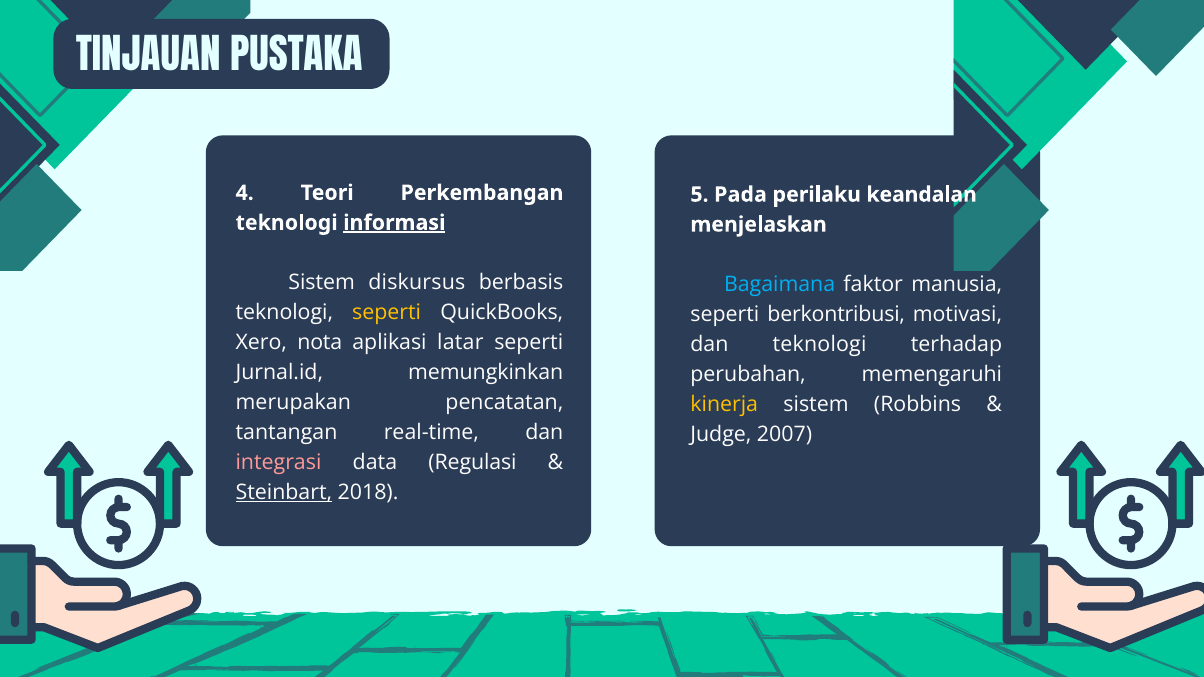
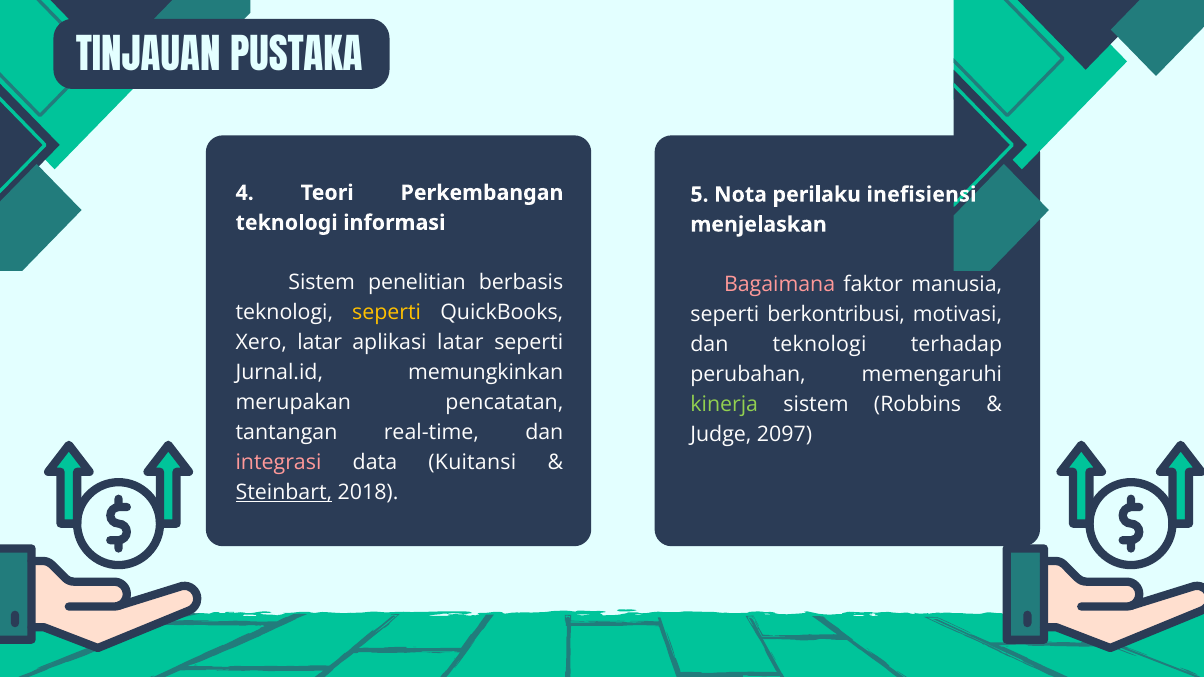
Pada: Pada -> Nota (741, 195)
keandalan: keandalan -> inefisiensi (921, 195)
informasi underline: present -> none (394, 223)
diskursus: diskursus -> penelitian (417, 283)
Bagaimana colour: light blue -> pink (780, 285)
Xero nota: nota -> latar (320, 343)
kinerja colour: yellow -> light green (724, 404)
2007: 2007 -> 2097 (784, 434)
Regulasi: Regulasi -> Kuitansi (472, 462)
